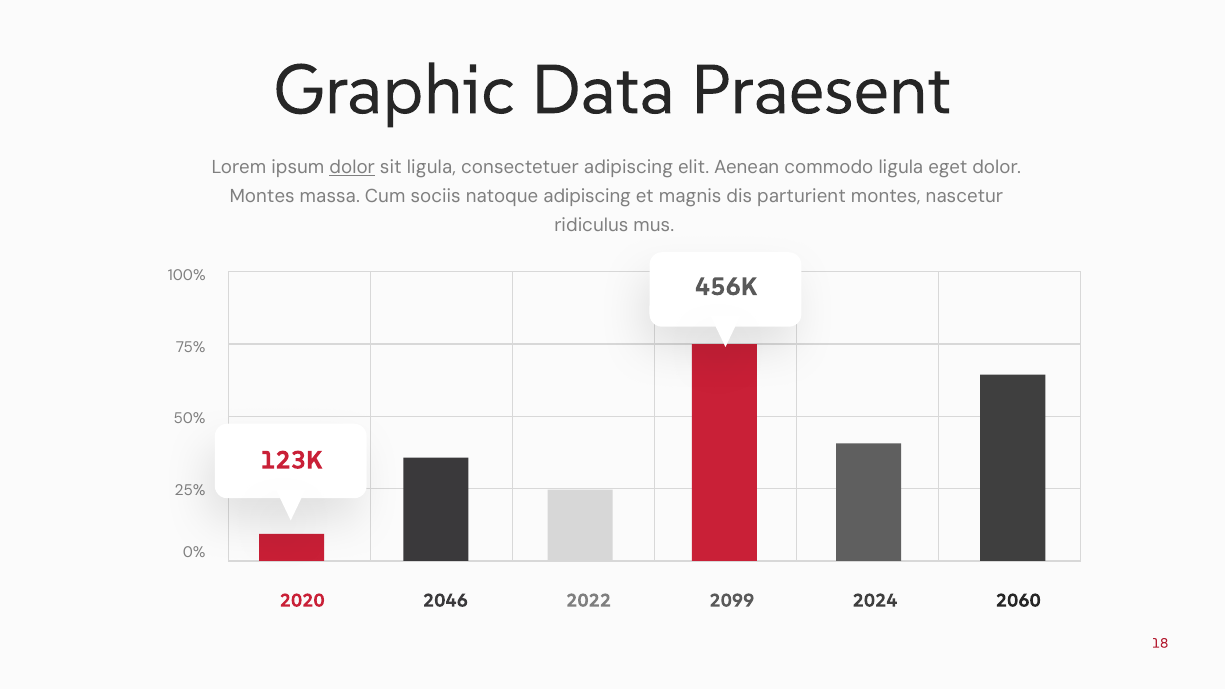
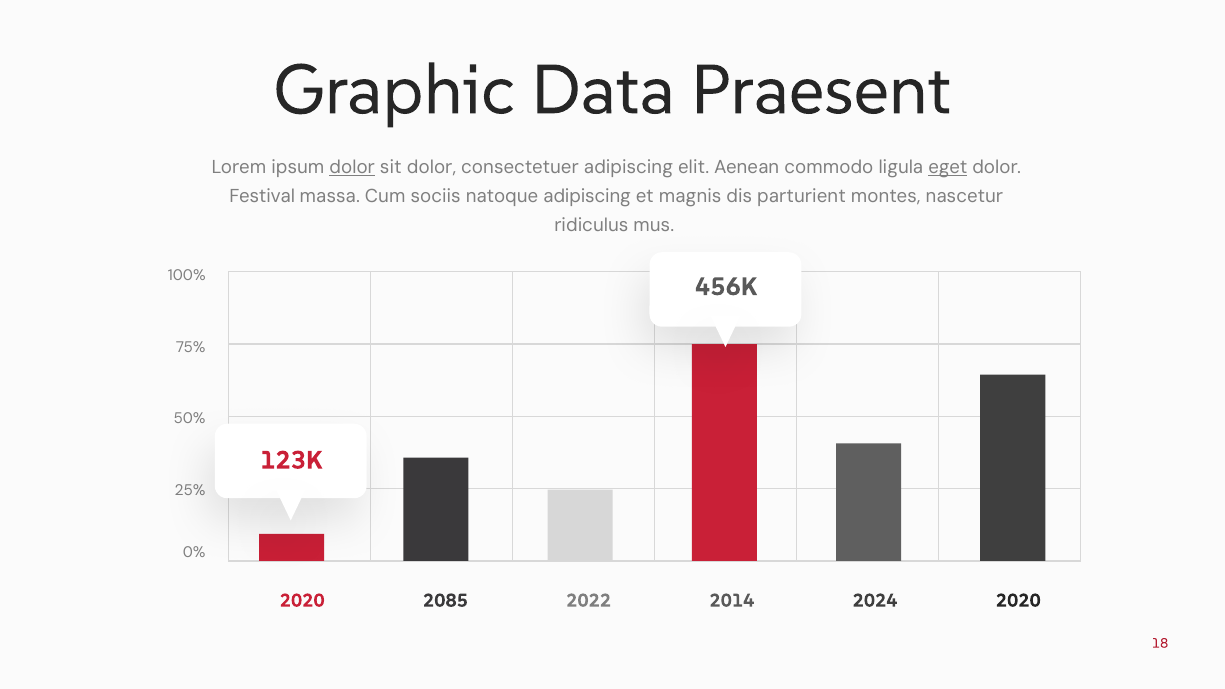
sit ligula: ligula -> dolor (432, 167)
eget underline: none -> present (948, 167)
Montes: Montes -> Festival (262, 197)
2046: 2046 -> 2085 (445, 601)
2099: 2099 -> 2014 (732, 601)
2024 2060: 2060 -> 2020 (1018, 601)
